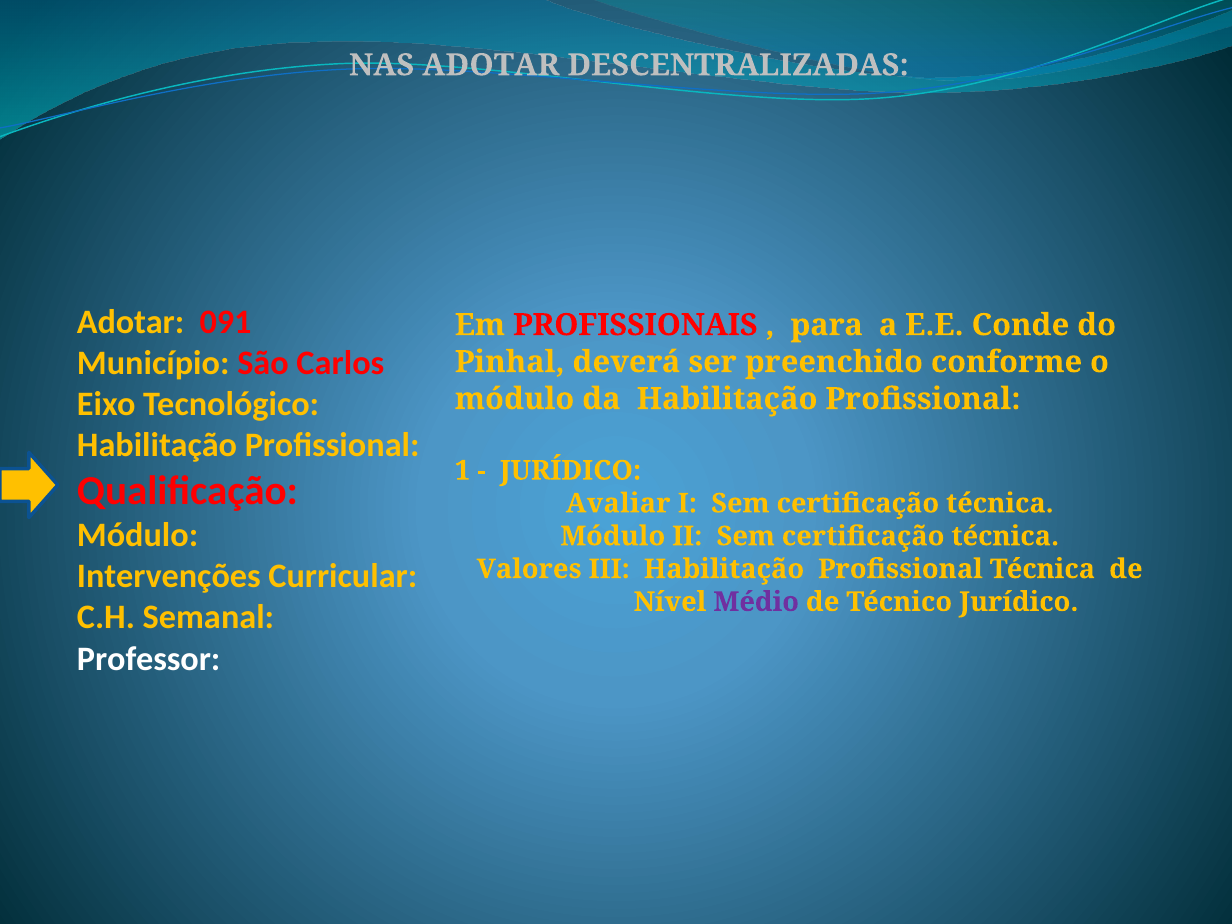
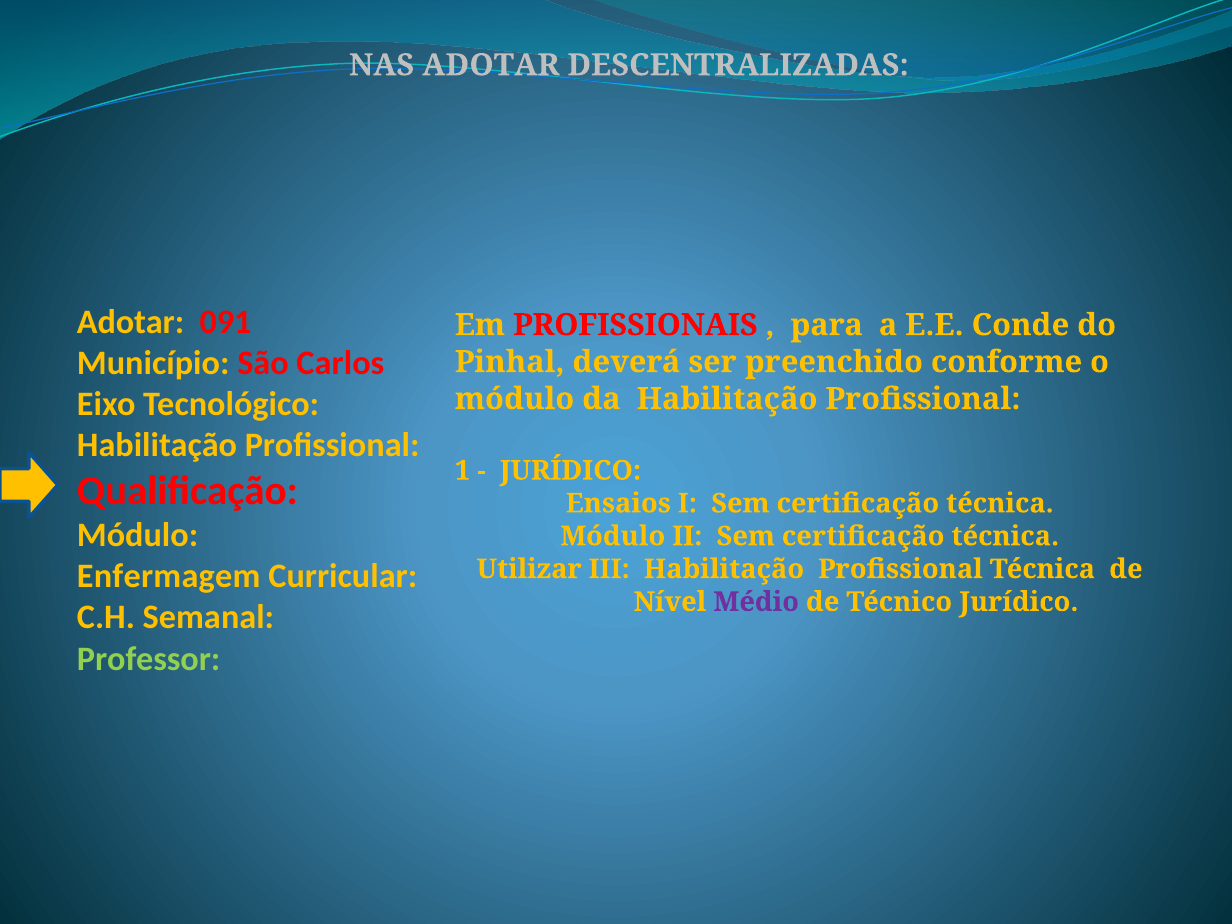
Avaliar: Avaliar -> Ensaios (618, 503)
Valores: Valores -> Utilizar (529, 569)
Intervenções: Intervenções -> Enfermagem (169, 577)
Professor colour: white -> light green (149, 659)
